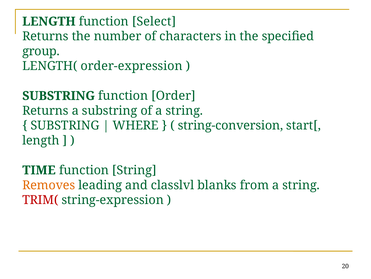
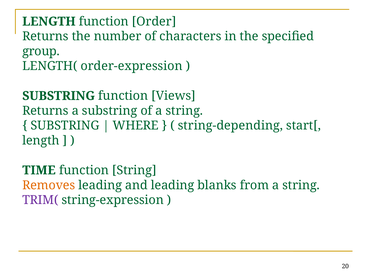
Select: Select -> Order (154, 21)
Order: Order -> Views (173, 96)
string-conversion: string-conversion -> string-depending (230, 125)
and classlvl: classlvl -> leading (173, 185)
TRIM( colour: red -> purple (40, 200)
